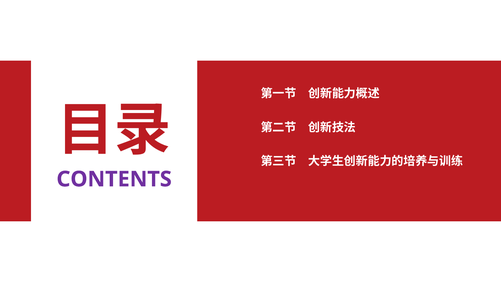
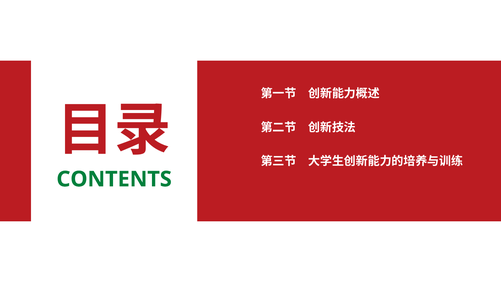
CONTENTS colour: purple -> green (114, 179)
